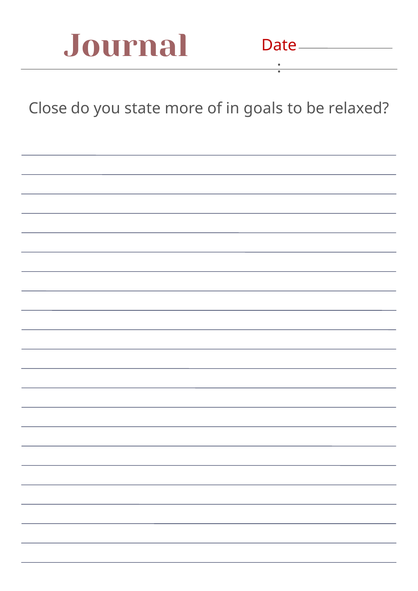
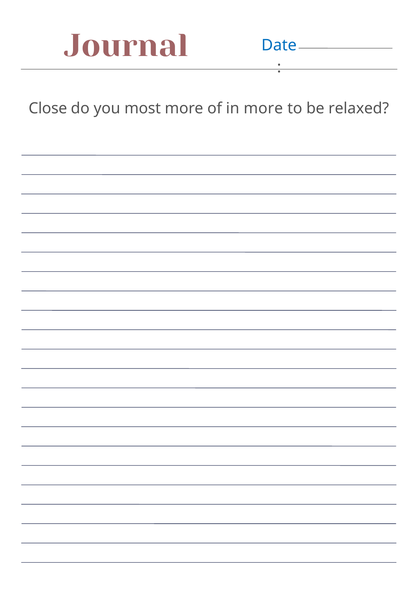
Date colour: red -> blue (279, 45)
state: state -> most (143, 108)
in goals: goals -> more (263, 108)
